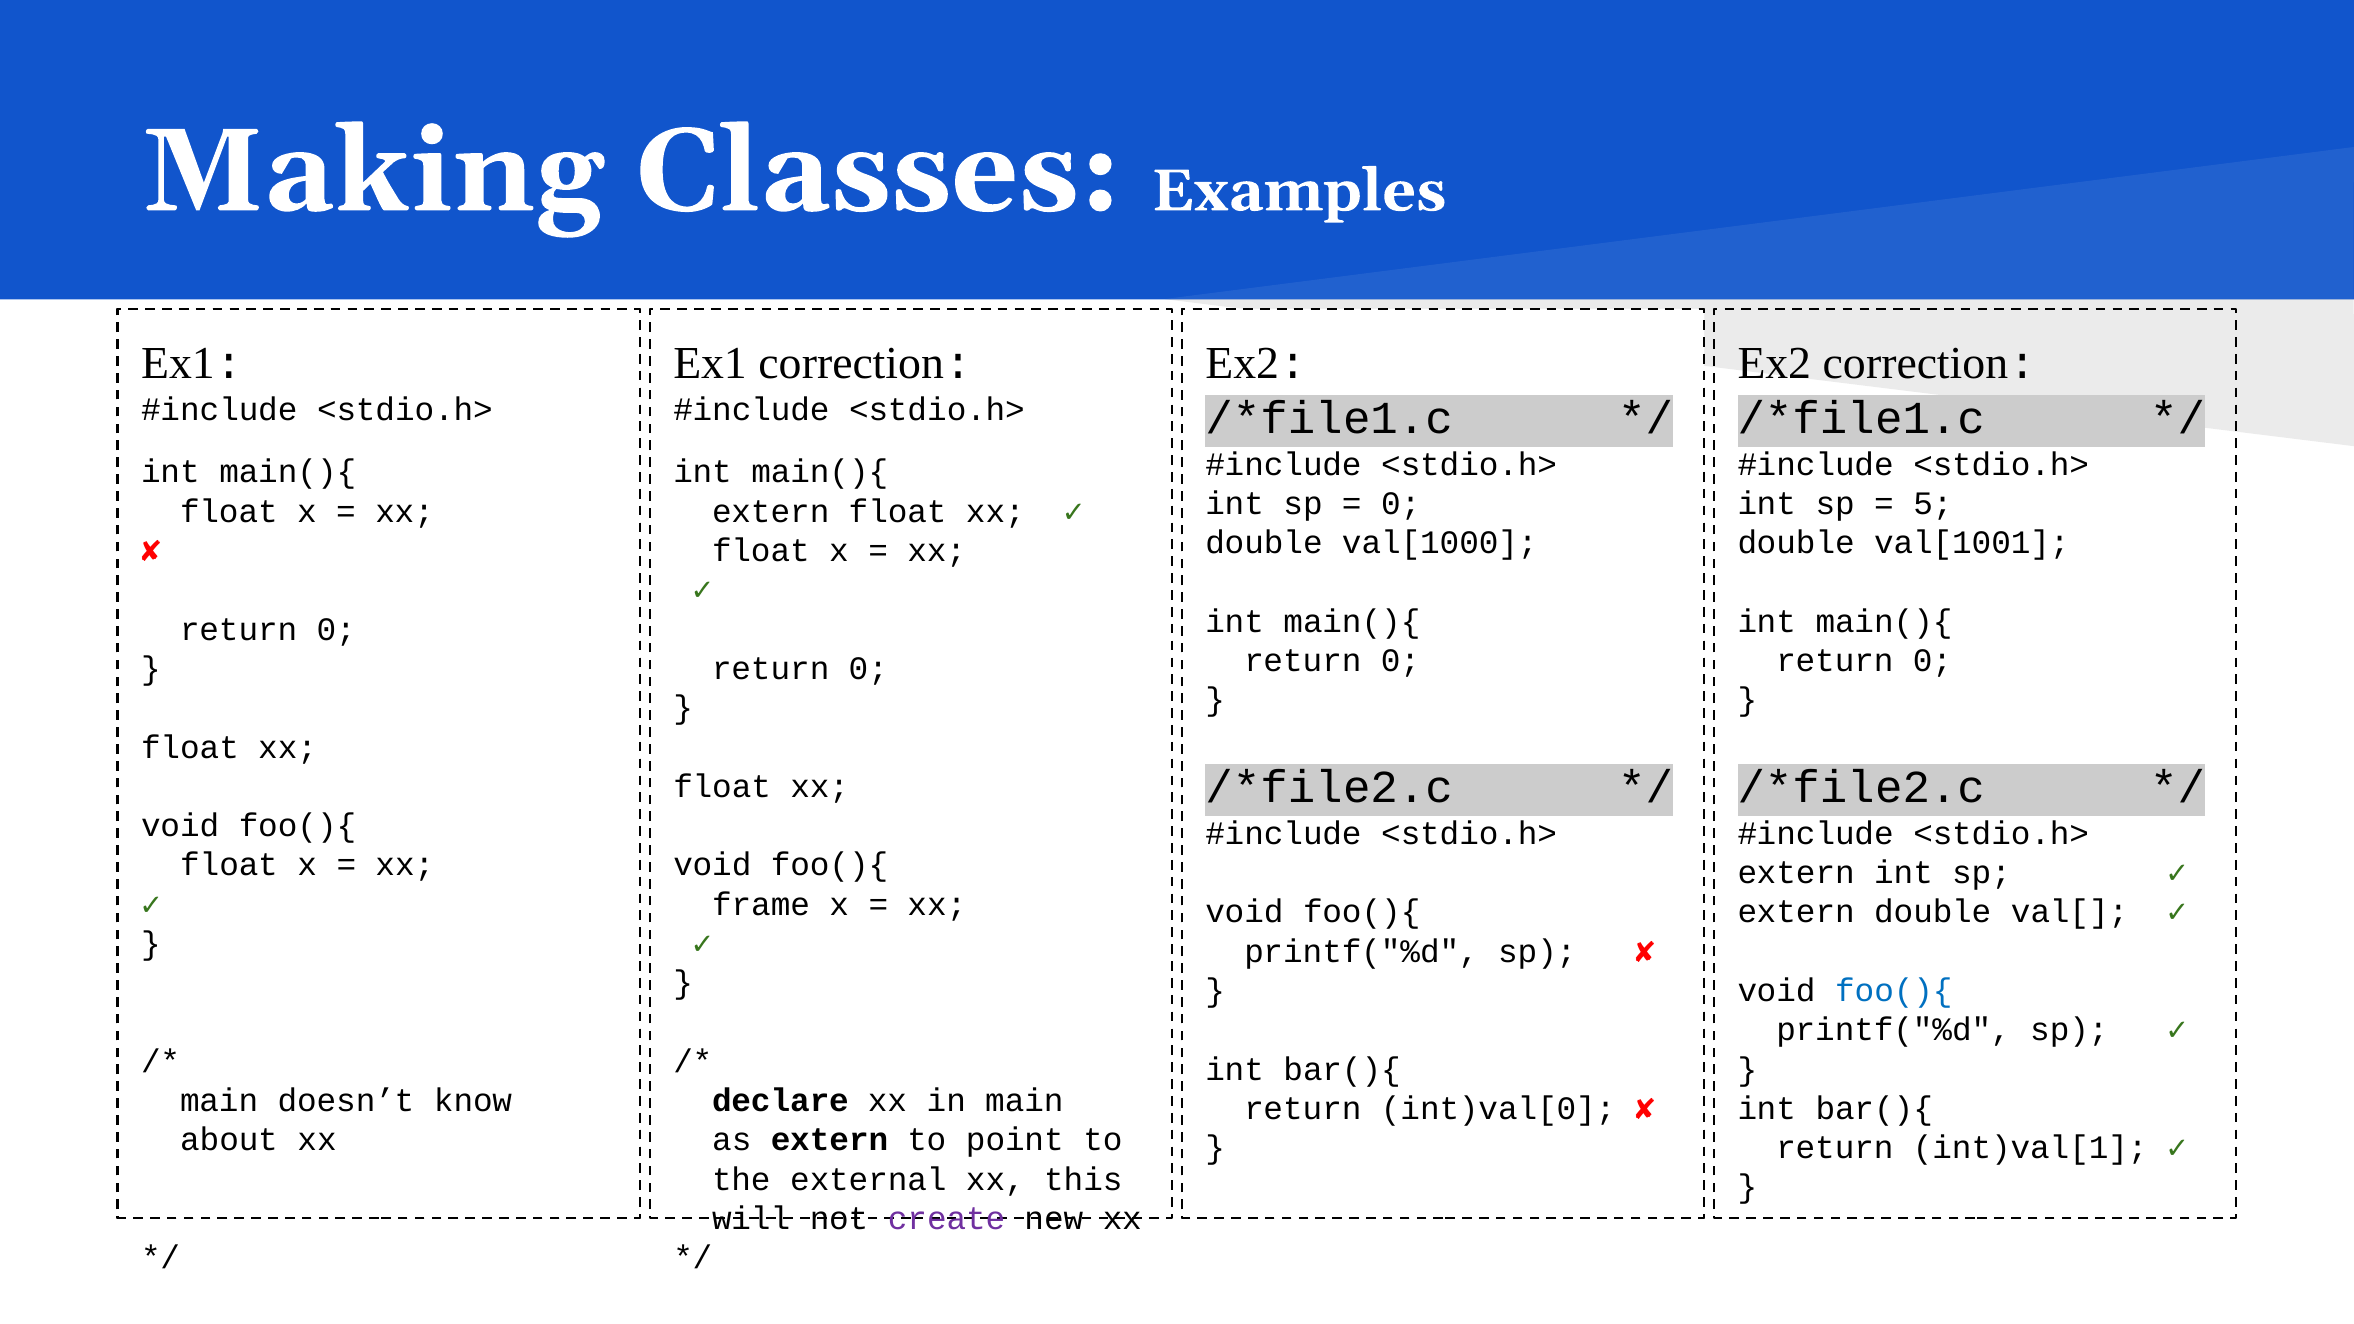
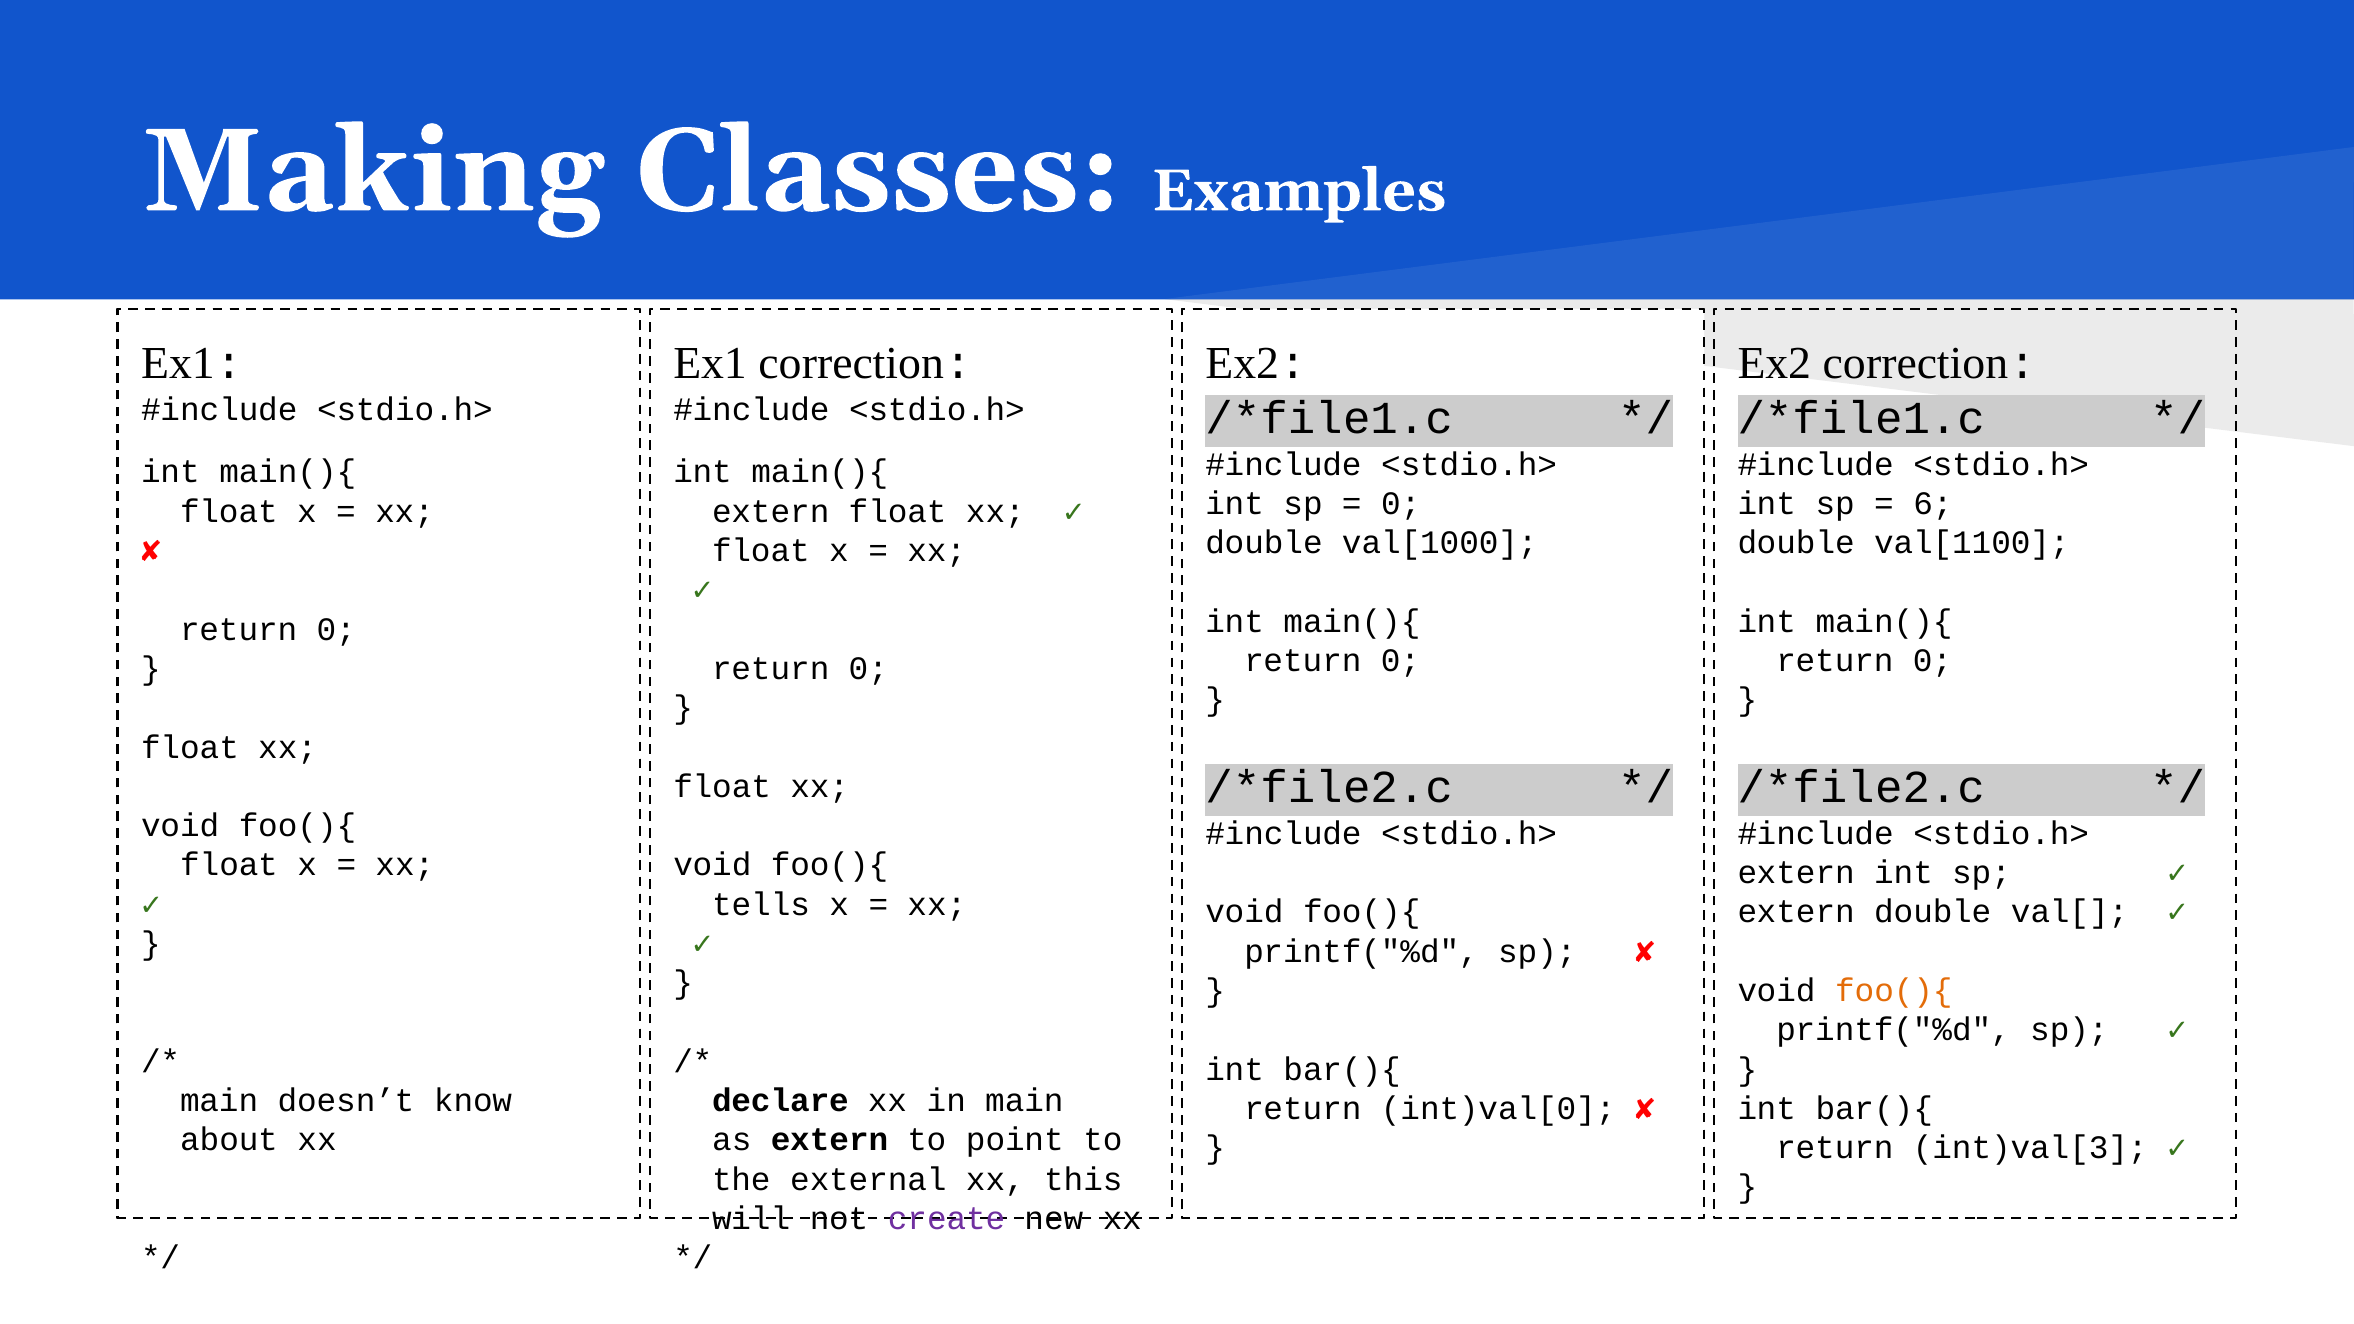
5: 5 -> 6 (1933, 504)
val[1001: val[1001 -> val[1100 (1972, 543)
frame: frame -> tells (761, 904)
foo(){ colour: blue -> orange (1894, 991)
int)val[1: int)val[1 -> int)val[3 (2030, 1148)
